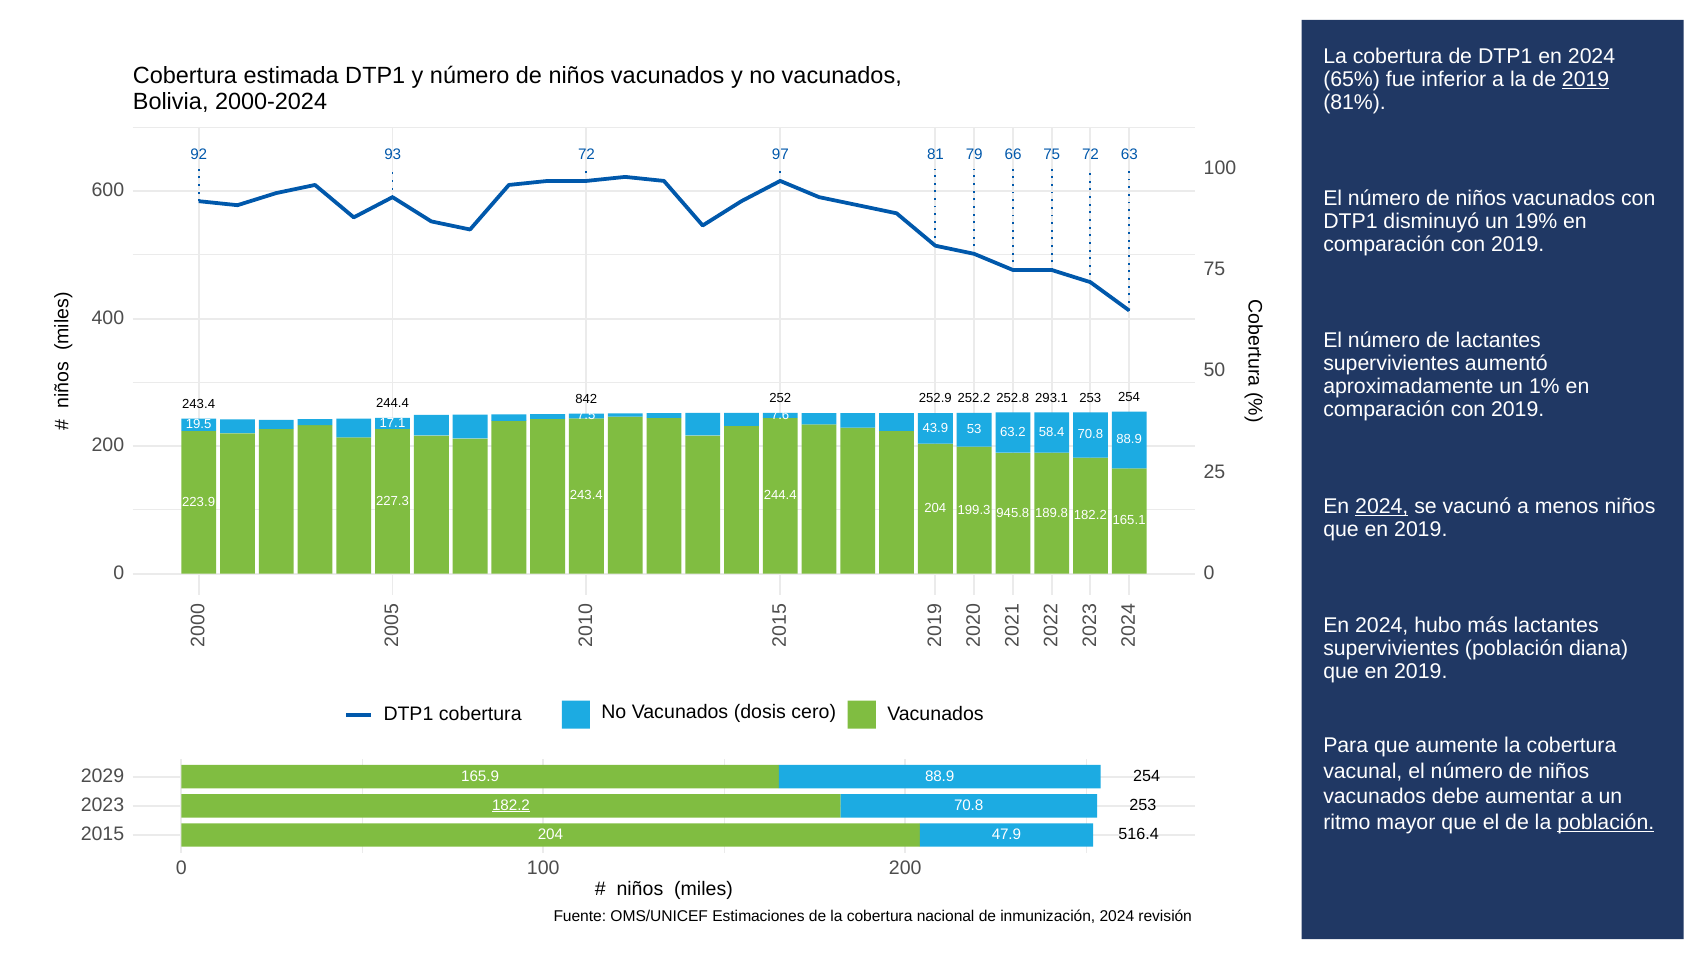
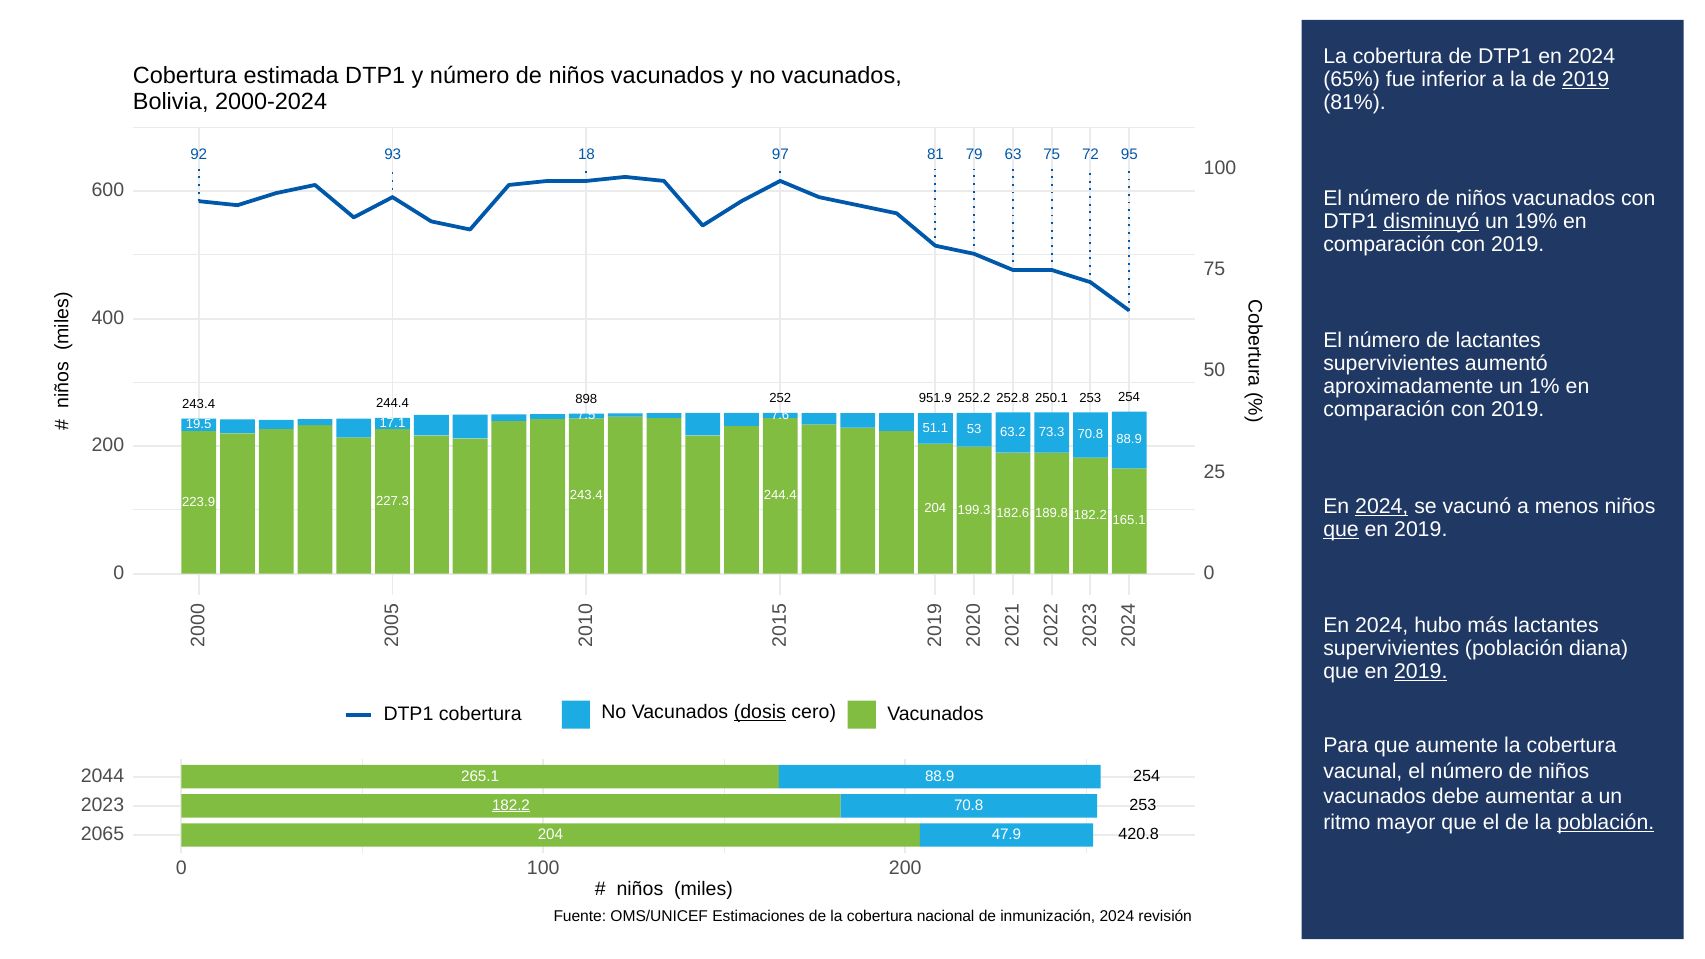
93 72: 72 -> 18 (587, 155)
66: 66 -> 63 (1013, 155)
63: 63 -> 95 (1129, 155)
disminuyó underline: none -> present (1431, 221)
842: 842 -> 898 (586, 399)
252.9: 252.9 -> 951.9 (935, 399)
293.1: 293.1 -> 250.1 (1052, 398)
43.9: 43.9 -> 51.1 (935, 428)
58.4: 58.4 -> 73.3 (1052, 432)
945.8: 945.8 -> 182.6 (1013, 513)
que underline: none -> present (1341, 529)
2019 underline: none -> present (1421, 672)
dosis underline: none -> present (760, 712)
2029: 2029 -> 2044 (102, 776)
165.9: 165.9 -> 265.1 (480, 776)
2015: 2015 -> 2065 (102, 834)
516.4: 516.4 -> 420.8 (1139, 835)
